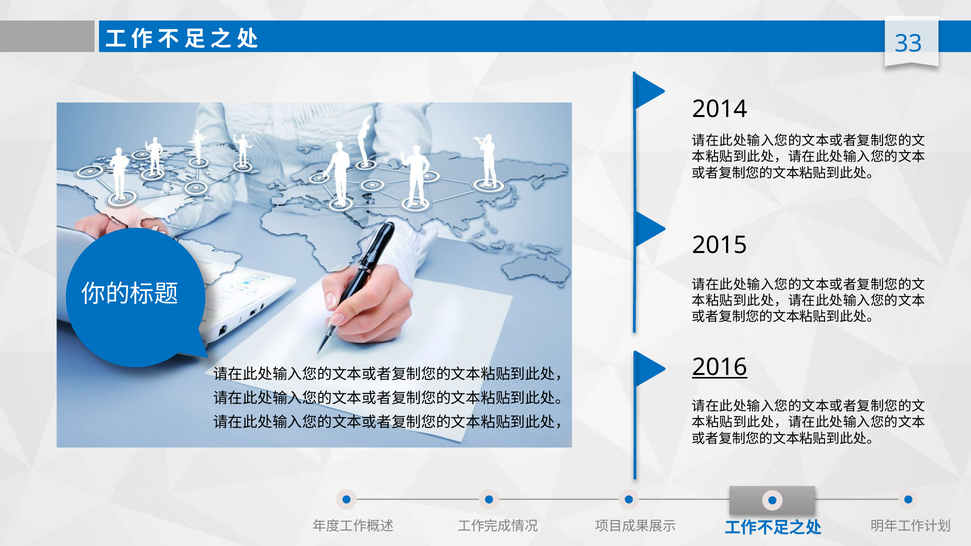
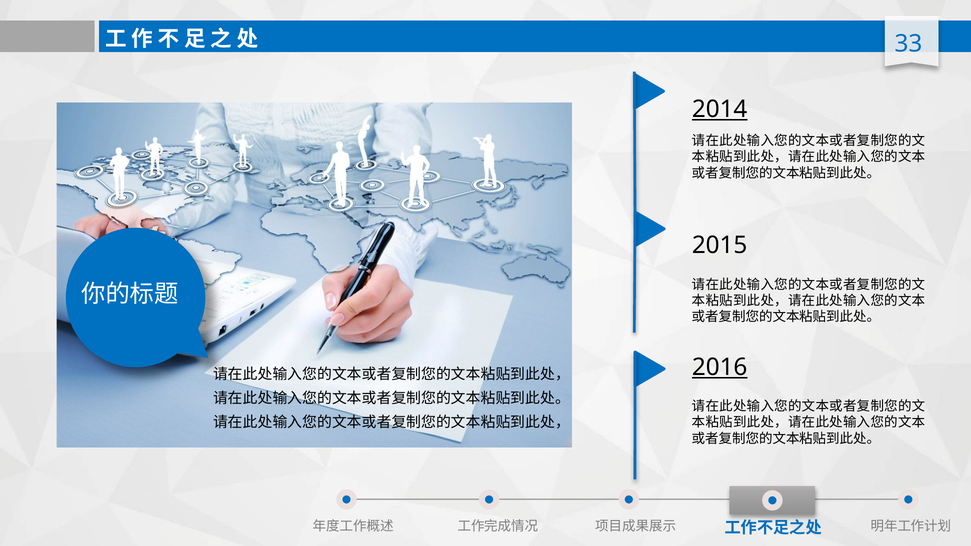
2014 underline: none -> present (720, 109)
